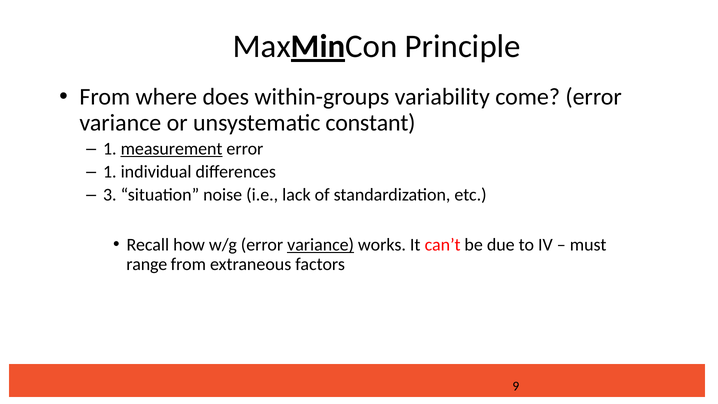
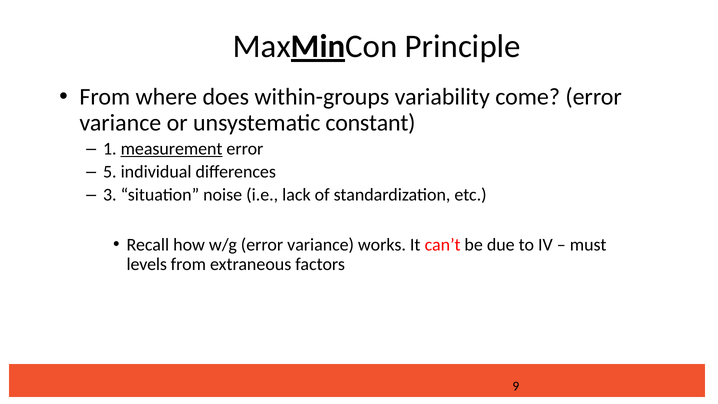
1: 1 -> 5 (110, 172)
variance underline: present -> none (321, 245)
range: range -> levels (147, 264)
